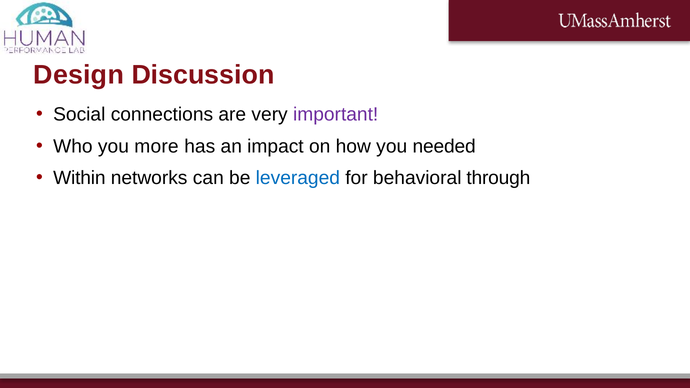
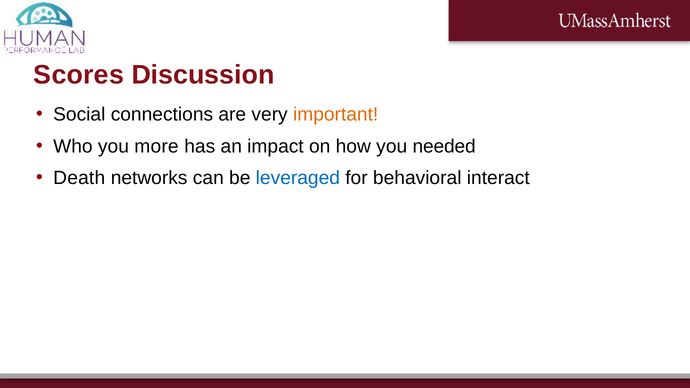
Design: Design -> Scores (79, 75)
important colour: purple -> orange (336, 115)
Within: Within -> Death (79, 178)
through: through -> interact (498, 178)
